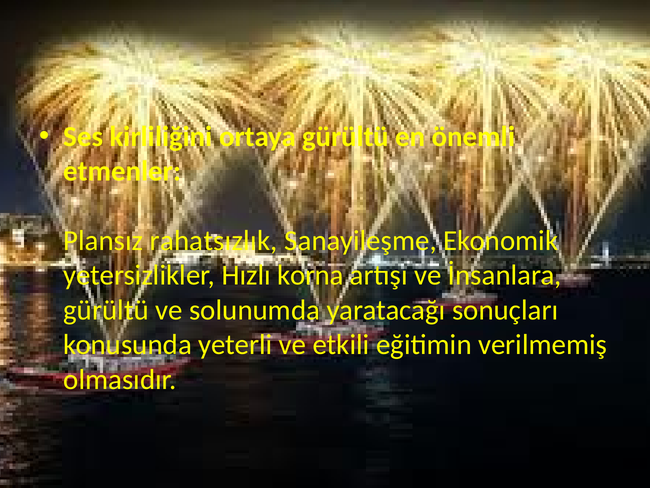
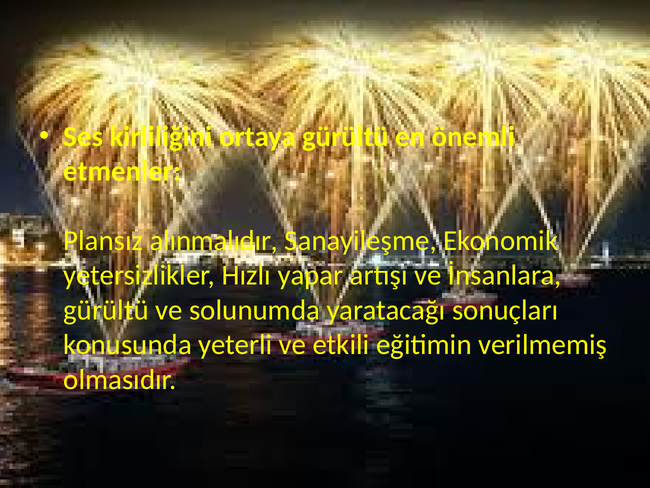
rahatsızlık: rahatsızlık -> alınmalıdır (214, 240)
korna: korna -> yapar (310, 275)
